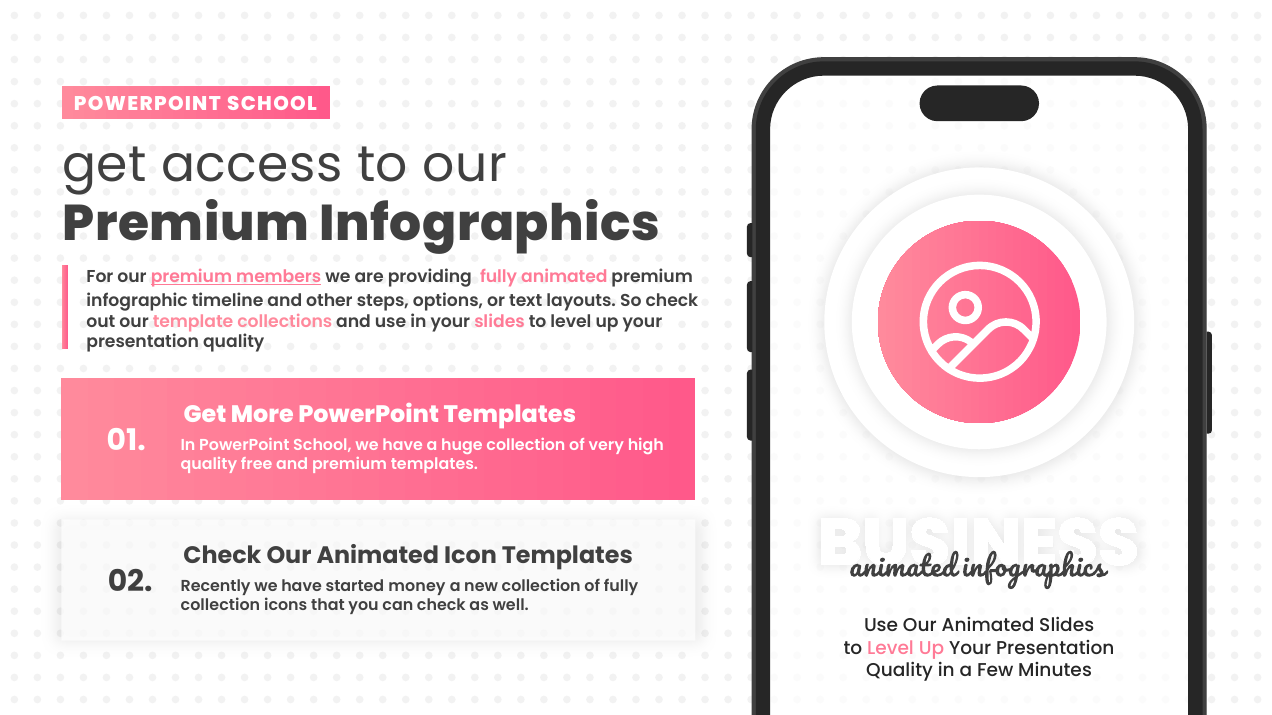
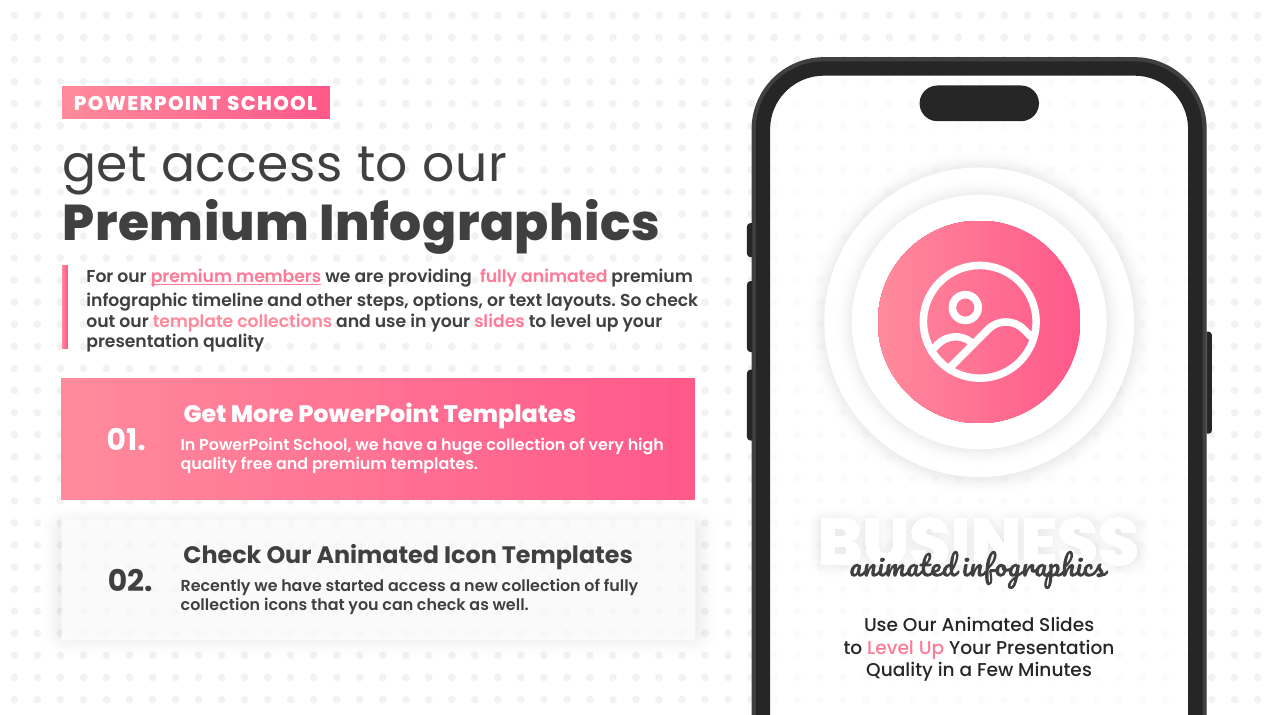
started money: money -> access (417, 586)
